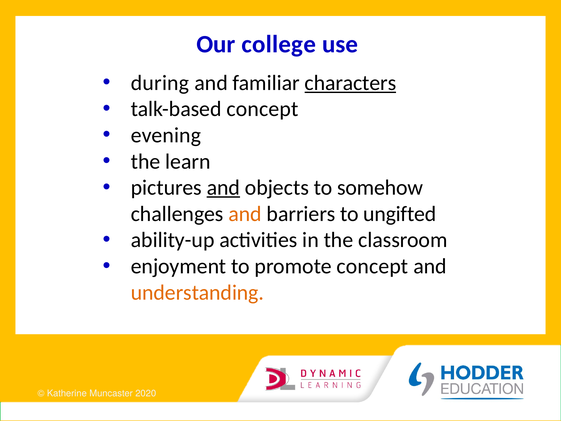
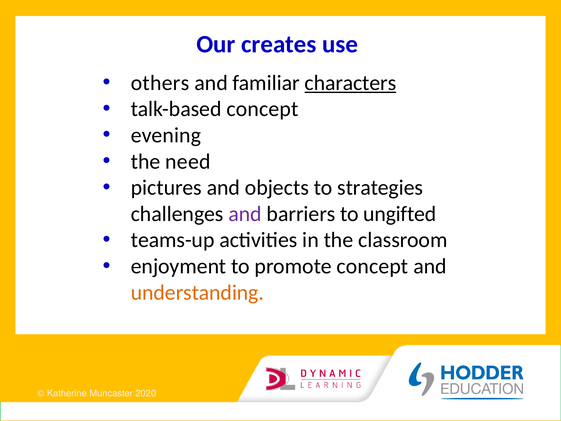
college: college -> creates (279, 44)
during: during -> others (160, 83)
learn: learn -> need (188, 161)
and underline: present -> none (223, 188)
somehow: somehow -> strategies (380, 188)
and colour: orange -> purple (245, 214)
ability-up: ability-up -> teams-up (173, 240)
